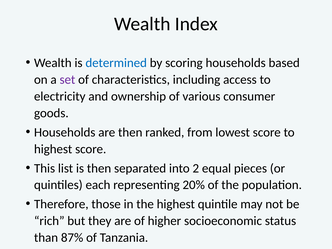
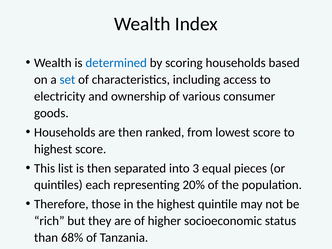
set colour: purple -> blue (67, 80)
2: 2 -> 3 (196, 168)
87%: 87% -> 68% (72, 238)
